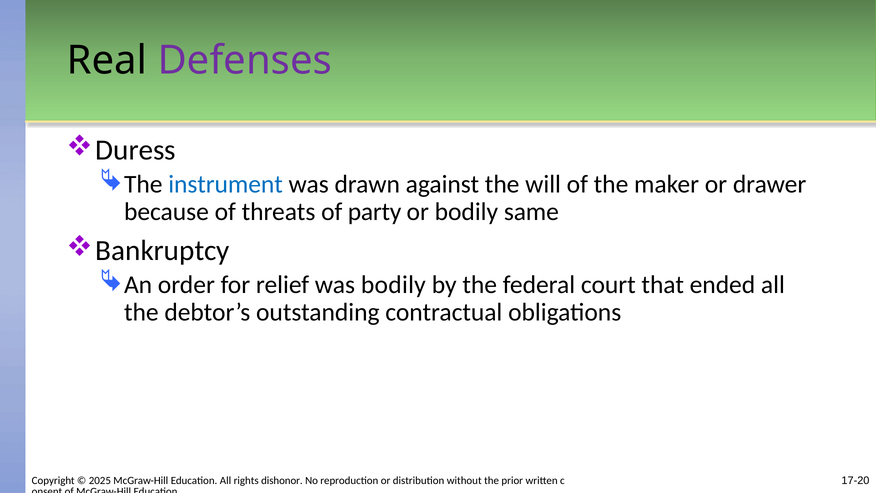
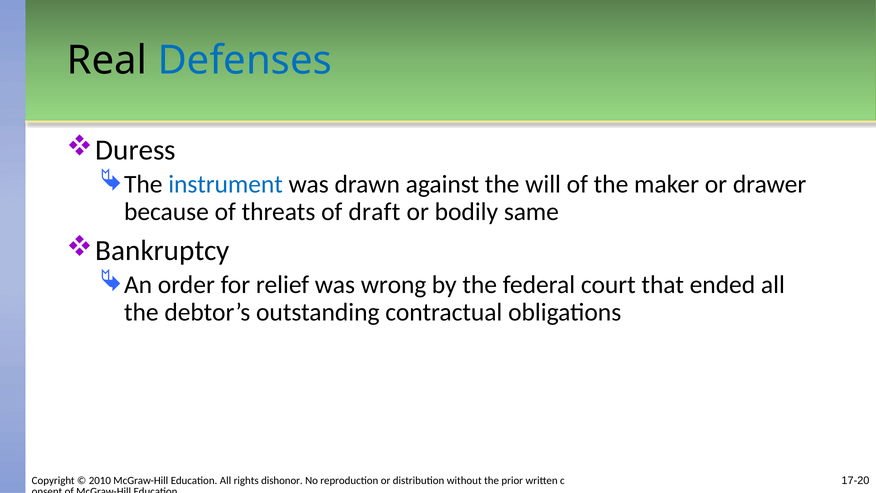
Defenses colour: purple -> blue (245, 60)
party: party -> draft (374, 212)
was bodily: bodily -> wrong (394, 285)
2025: 2025 -> 2010 (100, 480)
